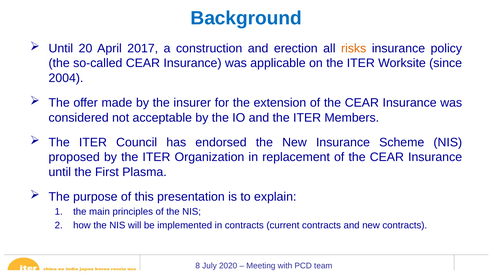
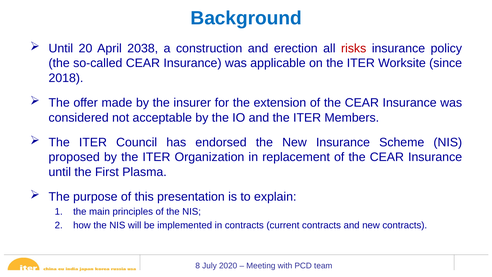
2017: 2017 -> 2038 (143, 48)
risks colour: orange -> red (354, 48)
2004: 2004 -> 2018 (66, 78)
